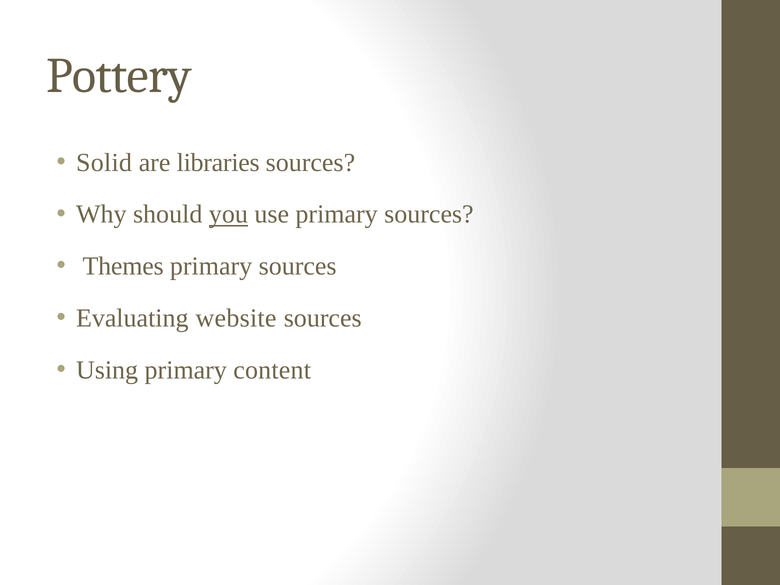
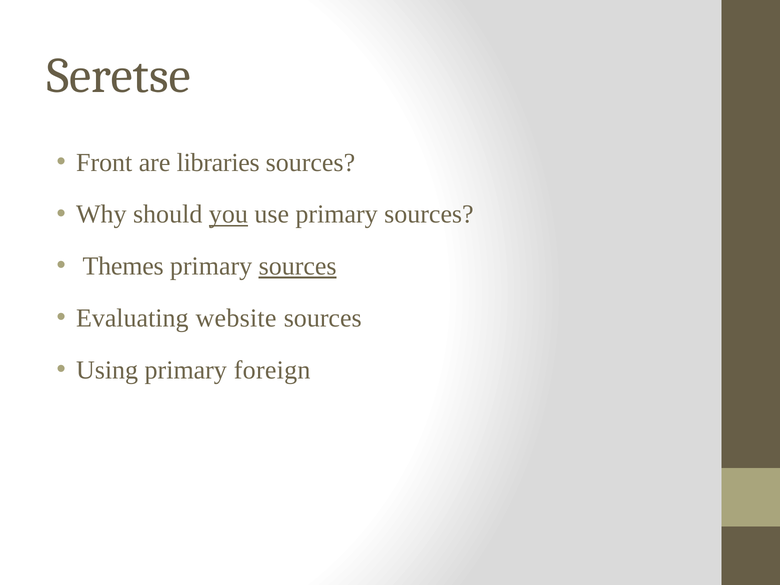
Pottery: Pottery -> Seretse (119, 76)
Solid: Solid -> Front (104, 162)
sources underline: none -> present (298, 266)
content: content -> foreign (272, 370)
